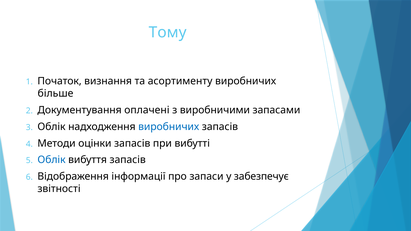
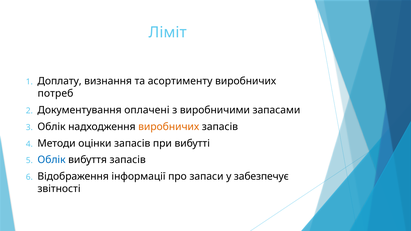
Тому: Тому -> Ліміт (168, 32)
Початок: Початок -> Доплату (60, 81)
бiльше: бiльше -> потреб (55, 94)
виробничих colour: blue -> orange (169, 127)
